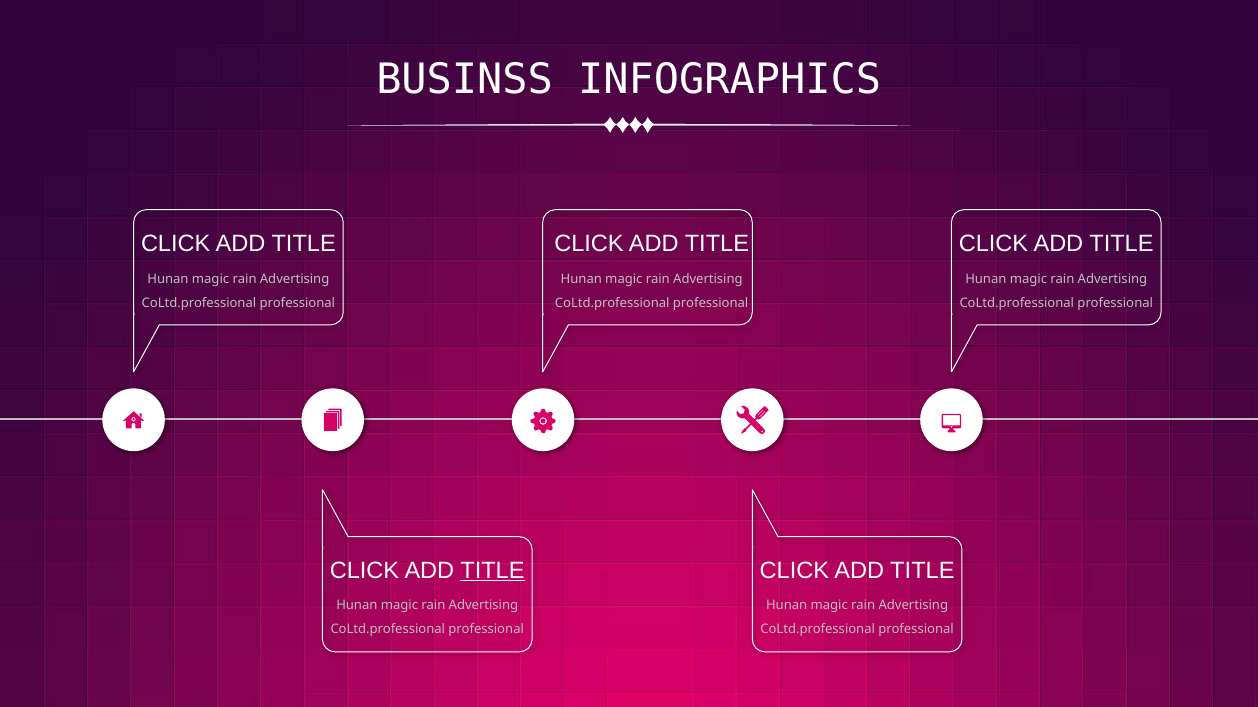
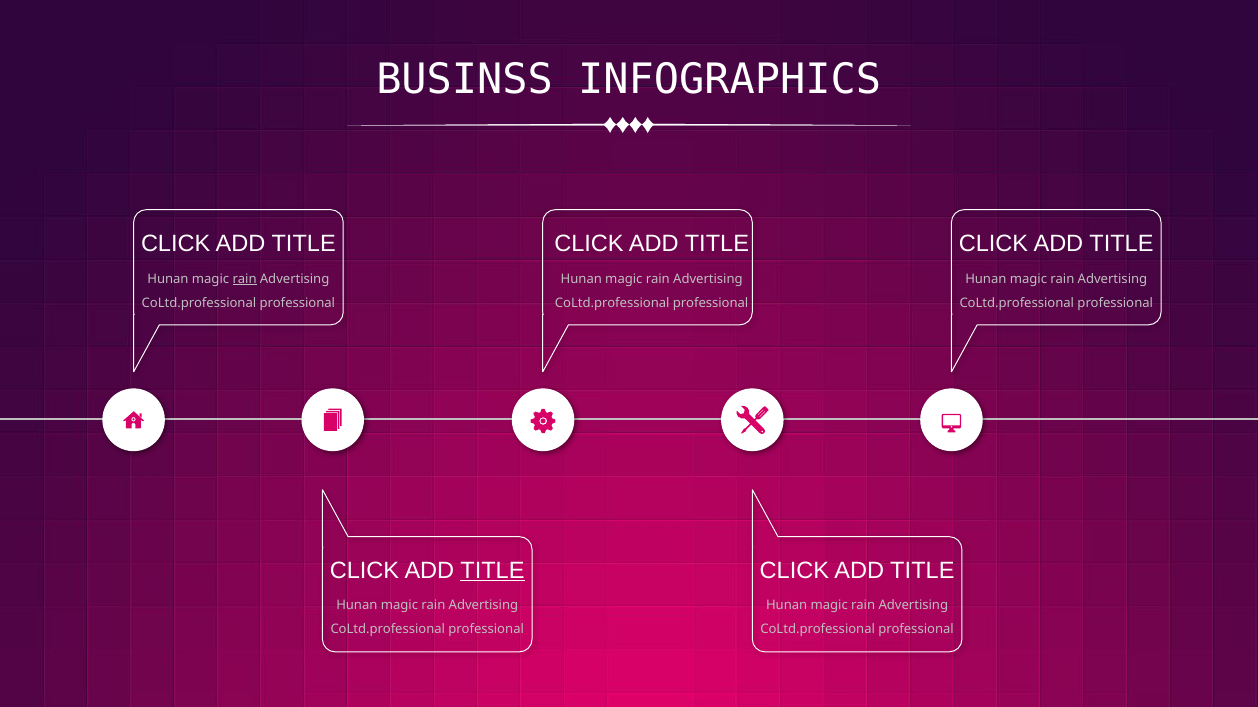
rain underline: none -> present (245, 279)
